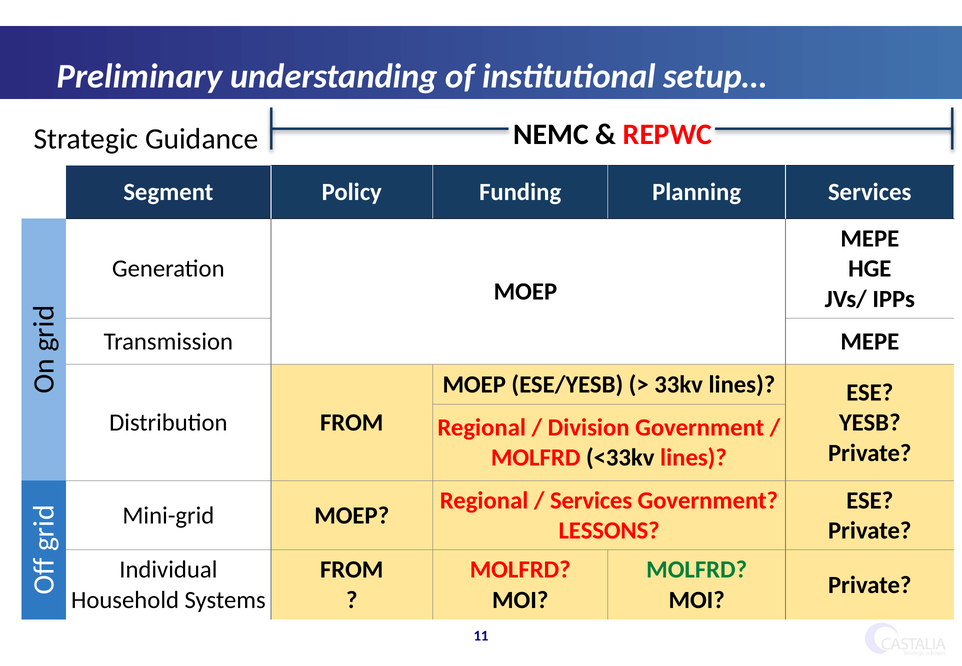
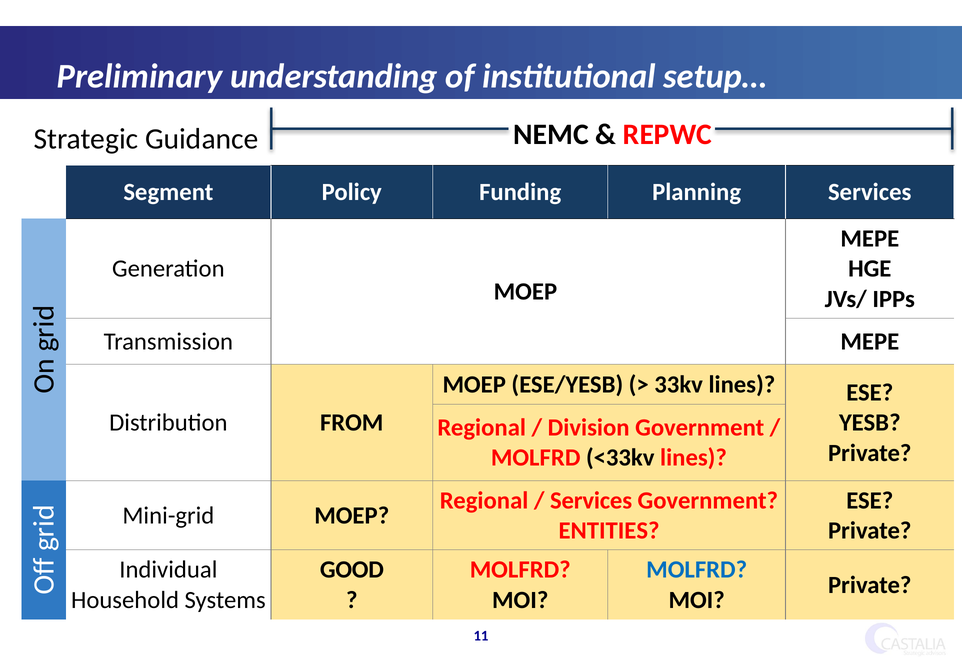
LESSONS: LESSONS -> ENTITIES (609, 531)
FROM: FROM -> GOOD (352, 570)
MOLFRD colour: green -> blue (697, 570)
